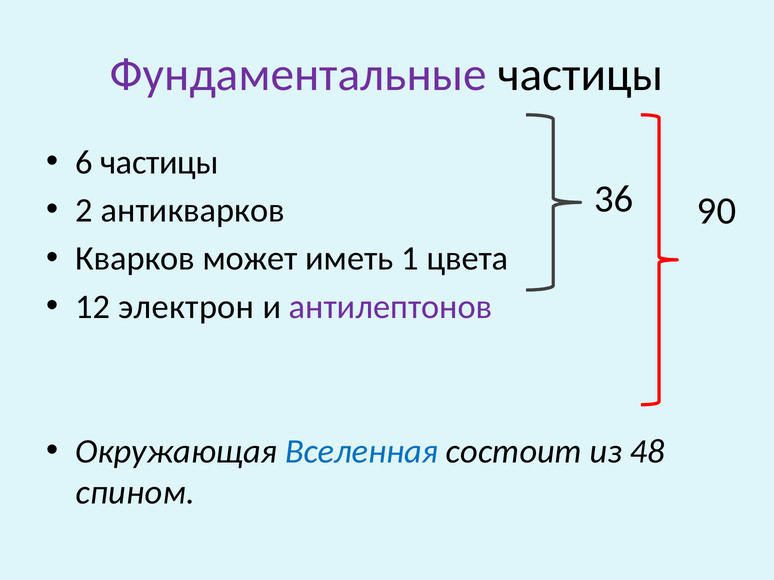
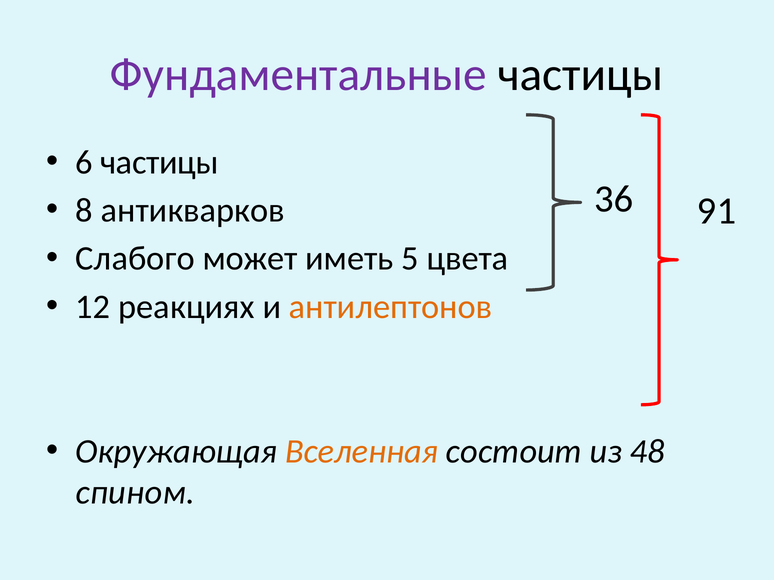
90: 90 -> 91 (717, 211)
2: 2 -> 8 (84, 211)
Кварков: Кварков -> Слабого (135, 259)
1: 1 -> 5 (410, 259)
электрон: электрон -> реакциях (186, 307)
антилептонов colour: purple -> orange (391, 307)
Вселенная colour: blue -> orange (362, 452)
